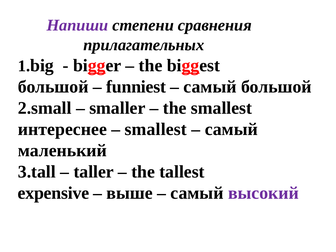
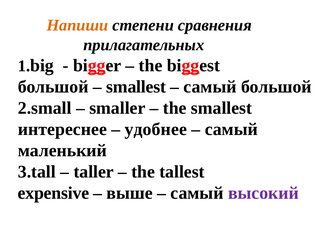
Напиши colour: purple -> orange (77, 25)
funniest: funniest -> smallest (136, 87)
smallest: smallest -> удобнее (156, 129)
